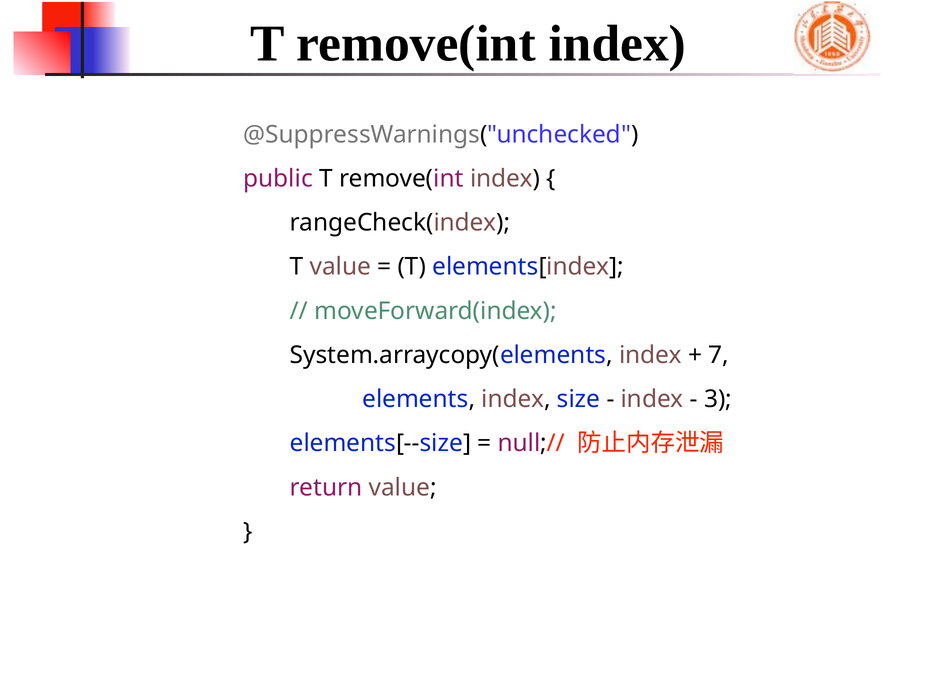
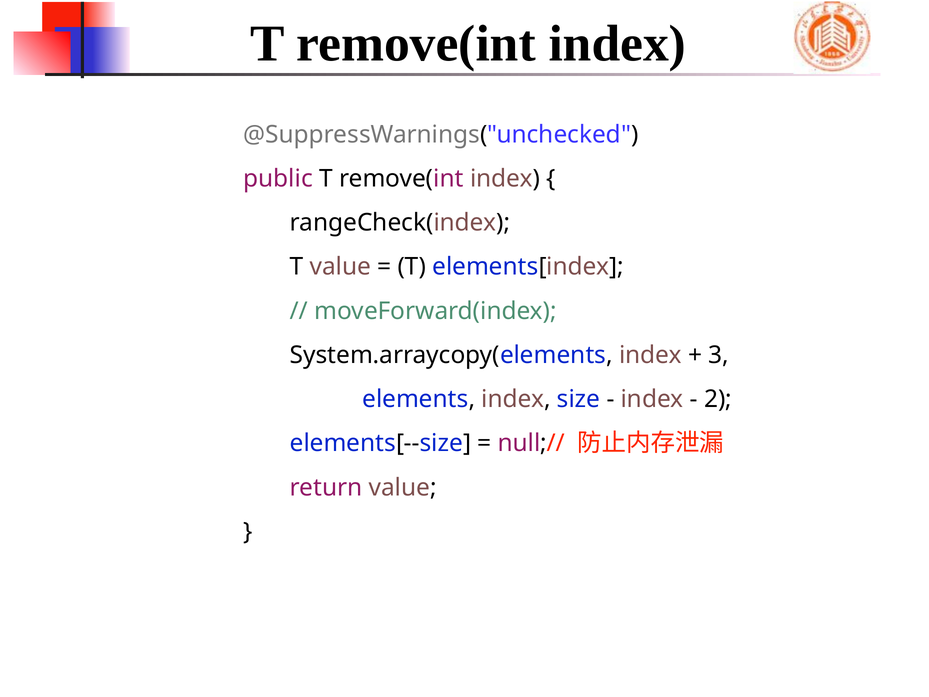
7: 7 -> 3 (719, 355)
3: 3 -> 2 (718, 399)
